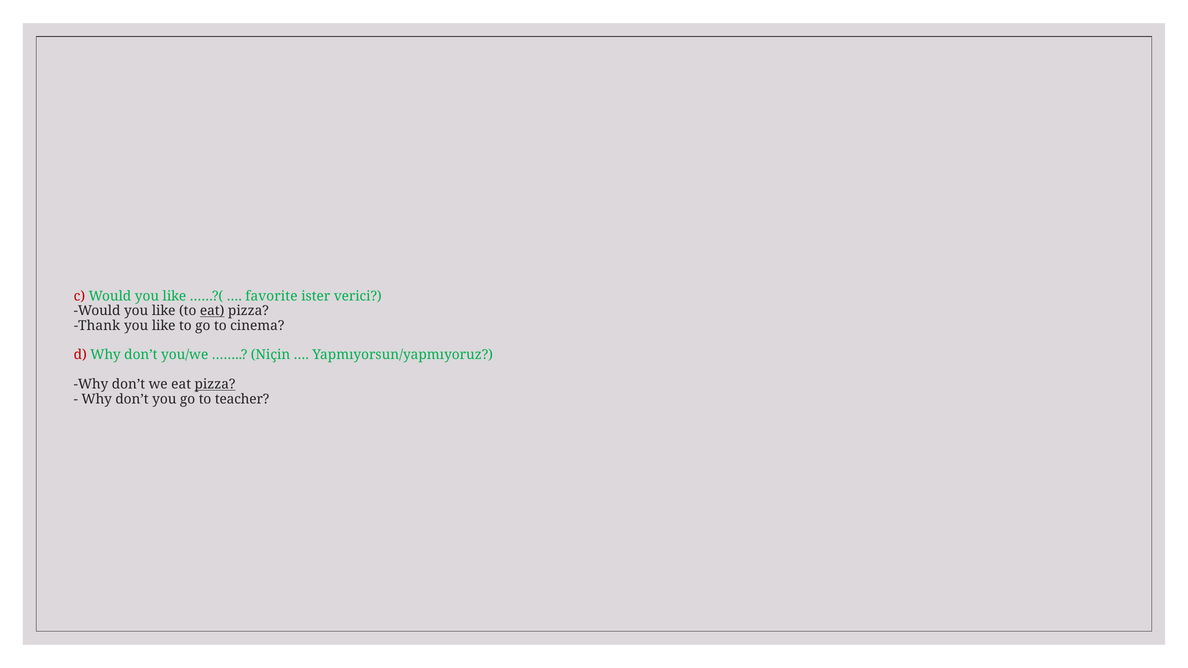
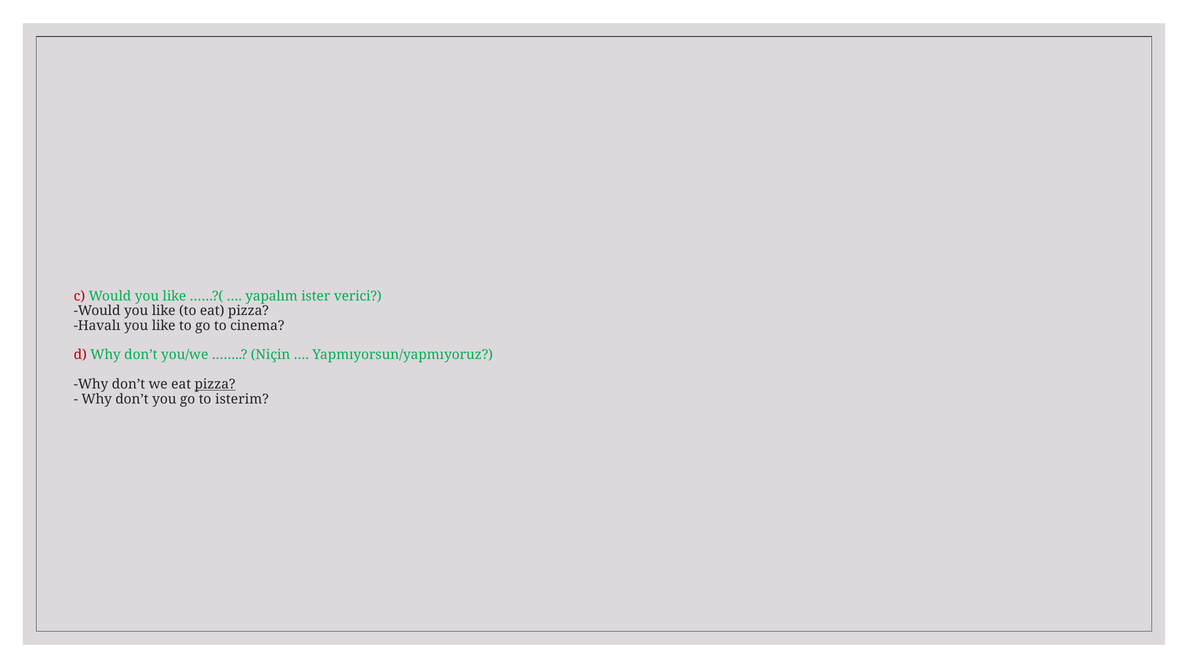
favorite: favorite -> yapalım (272, 296)
eat underline: present -> none (212, 311)
Thank: Thank -> Havalı (97, 326)
teacher: teacher -> isterim (242, 399)
